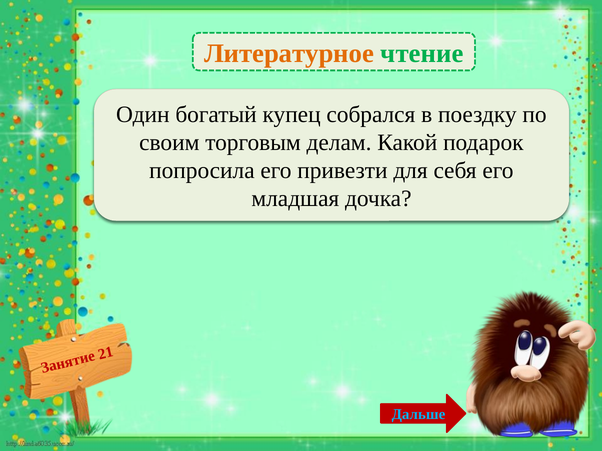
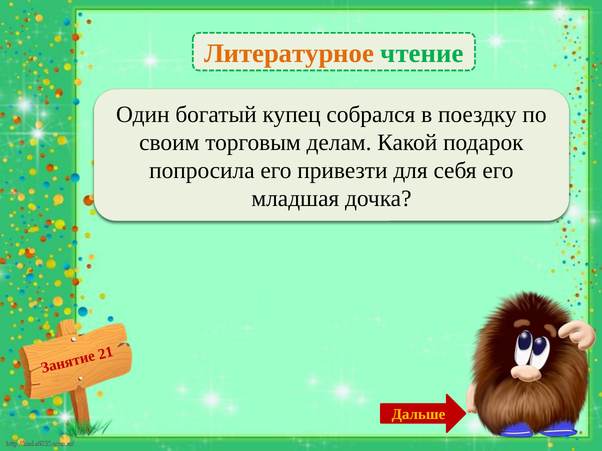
Дальше colour: light blue -> yellow (418, 415)
